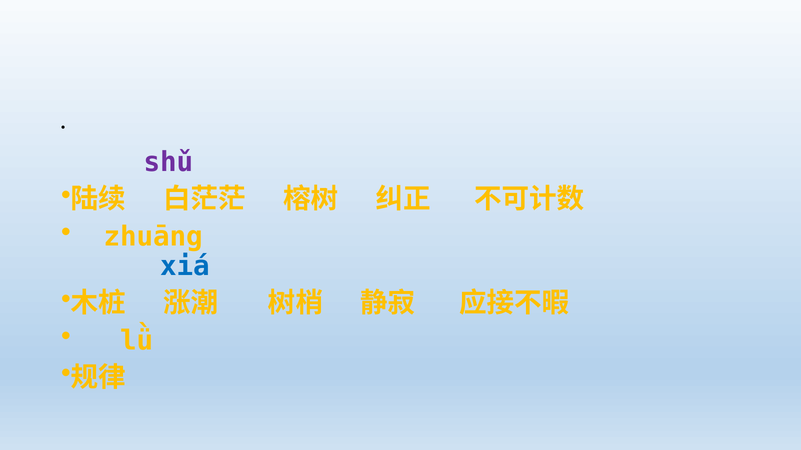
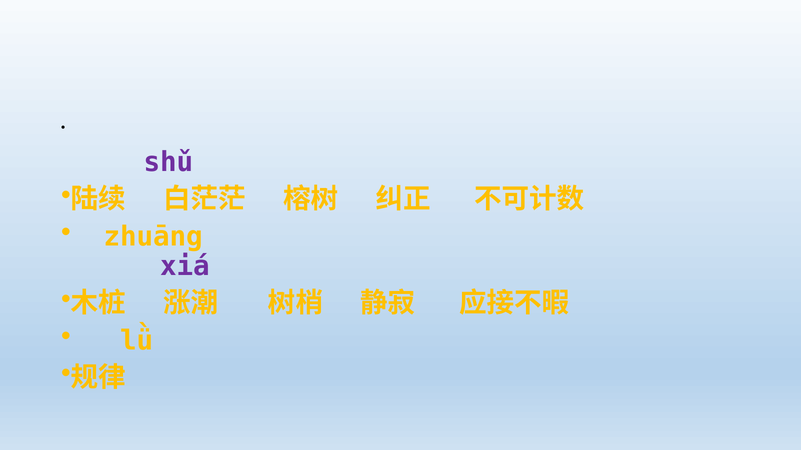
xiá colour: blue -> purple (185, 266)
